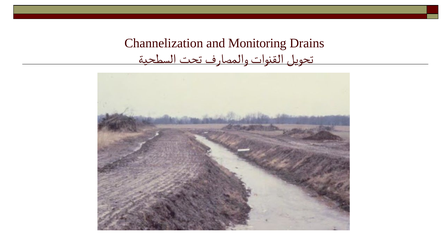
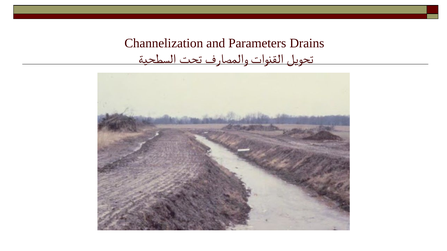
Monitoring: Monitoring -> Parameters (257, 43)
